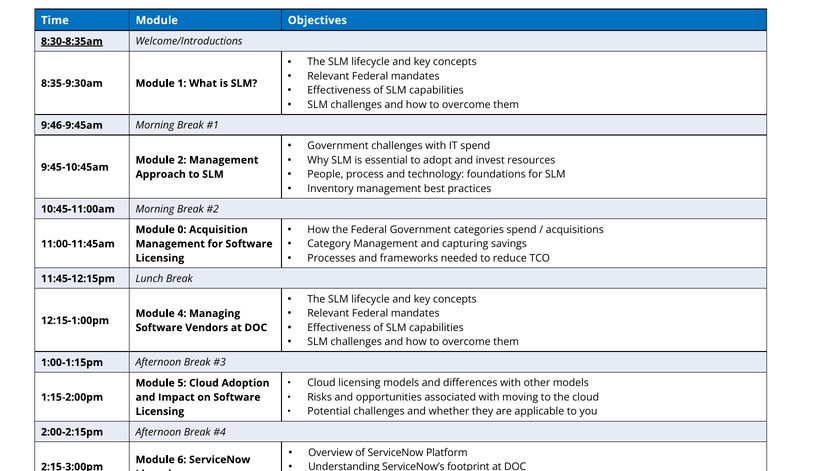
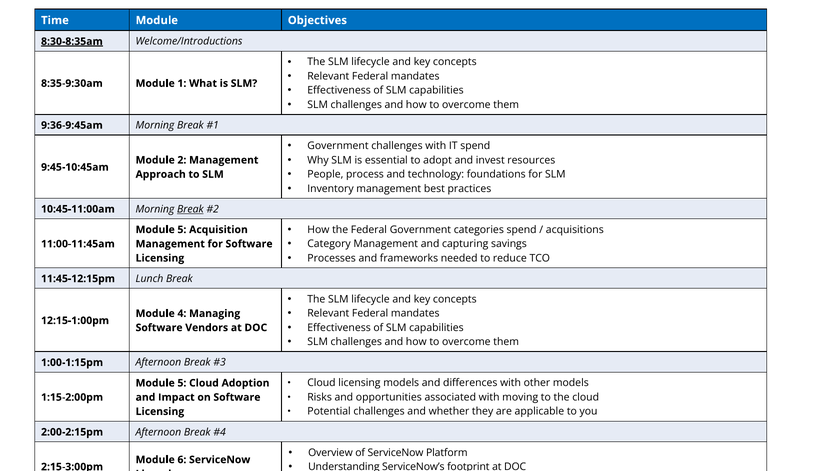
9:46-9:45am: 9:46-9:45am -> 9:36-9:45am (72, 125)
Break underline: none -> present (190, 209)
0: 0 -> 5 (182, 230)
